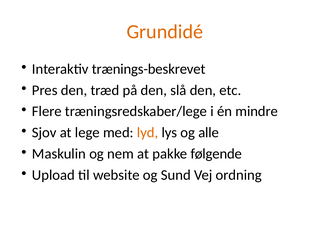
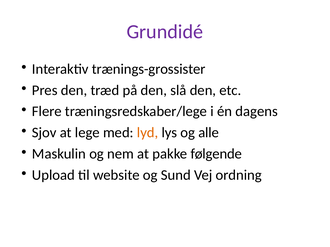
Grundidé colour: orange -> purple (165, 32)
trænings-beskrevet: trænings-beskrevet -> trænings-grossister (149, 69)
mindre: mindre -> dagens (257, 112)
